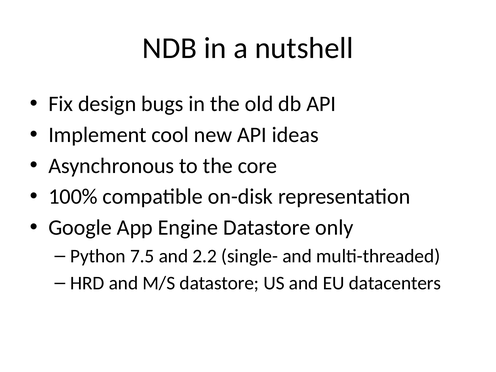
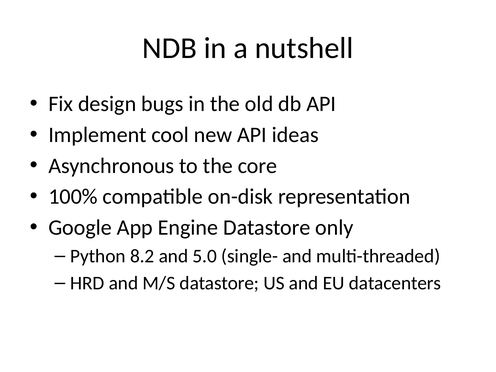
7.5: 7.5 -> 8.2 (142, 256)
2.2: 2.2 -> 5.0 (205, 256)
